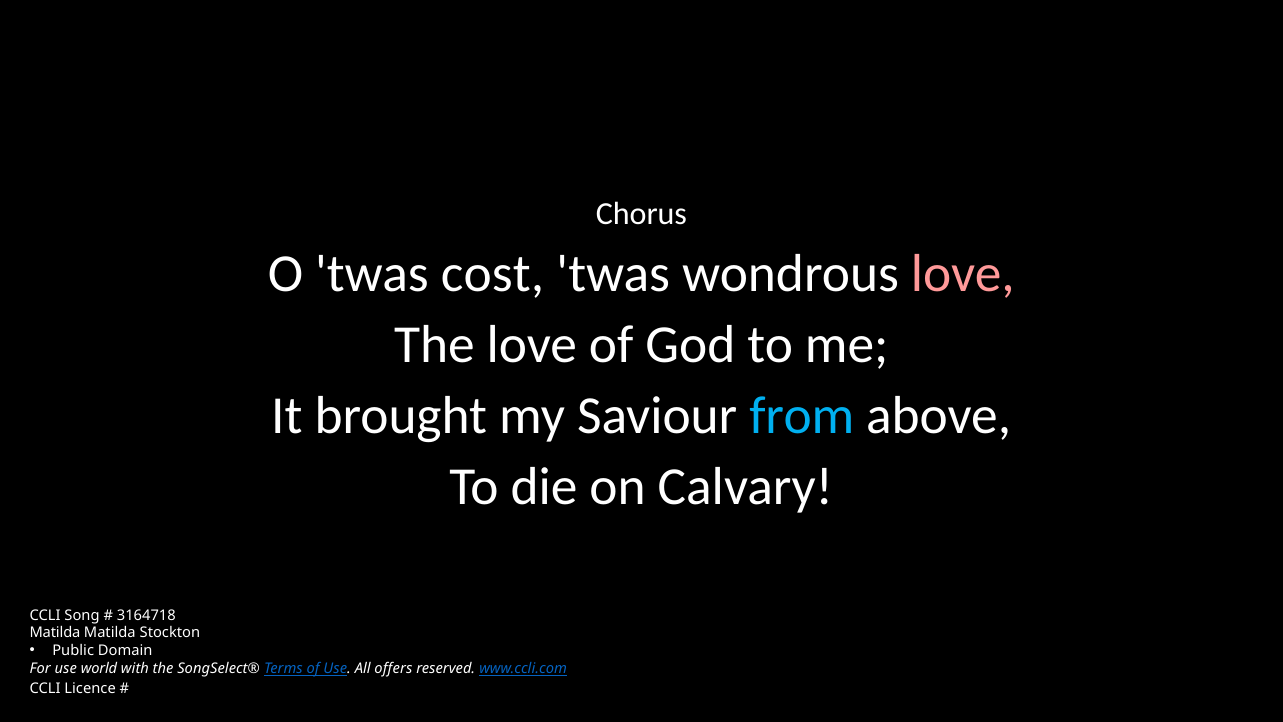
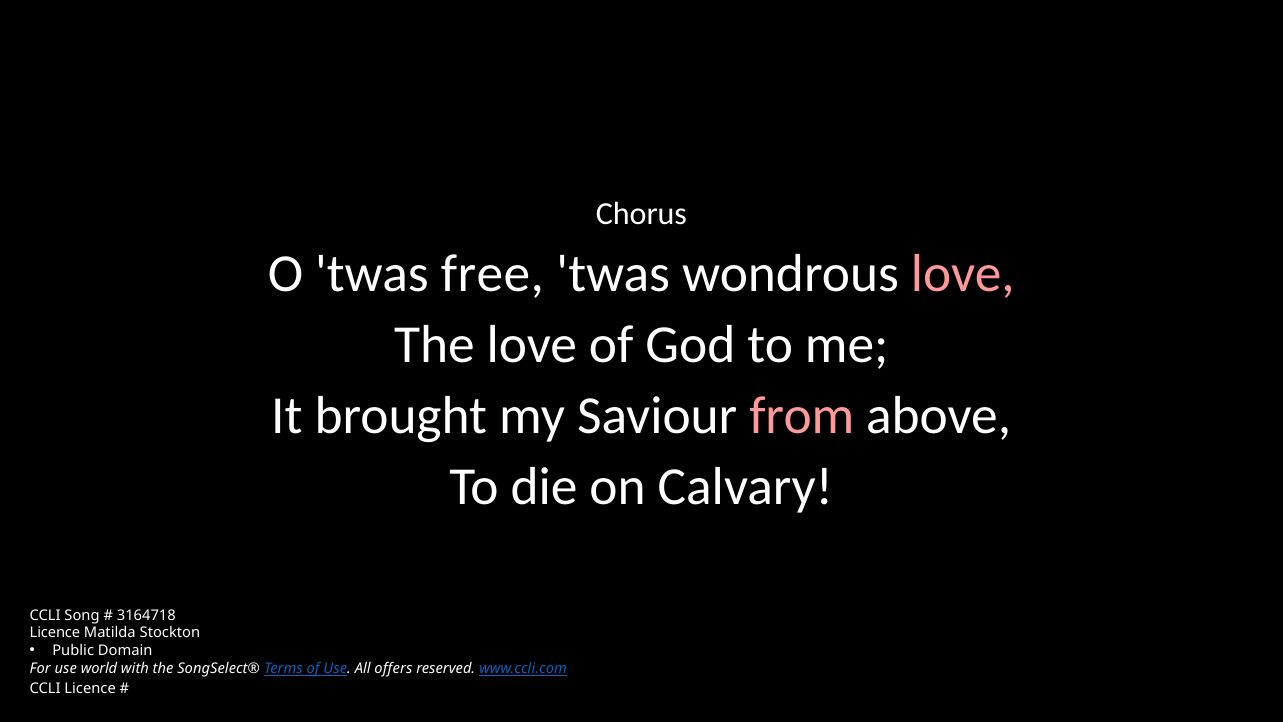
cost: cost -> free (492, 273)
from colour: light blue -> pink (802, 416)
Matilda: Matilda -> Licence (55, 633)
